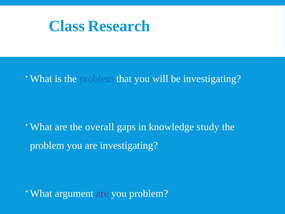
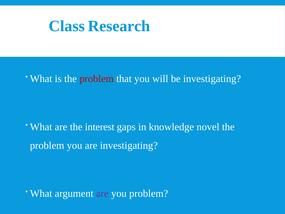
problem colour: blue -> red (97, 79)
overall: overall -> interest (100, 127)
study: study -> novel (208, 127)
